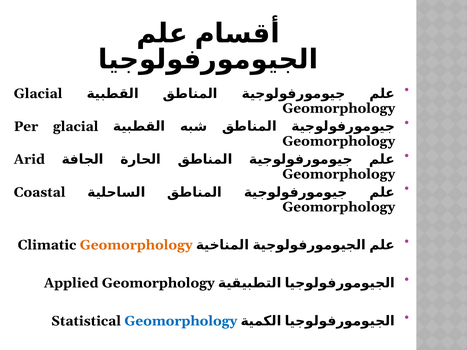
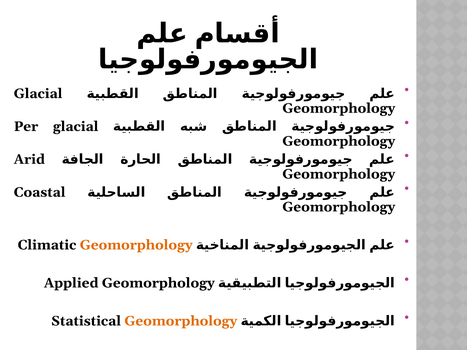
Geomorphology colour: blue -> orange (181, 321)
